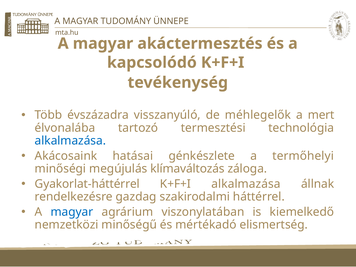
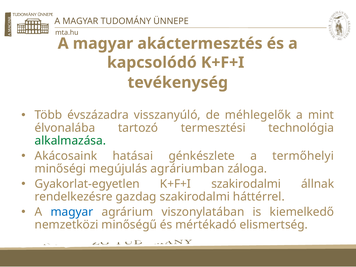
mert: mert -> mint (321, 115)
alkalmazása colour: blue -> green (70, 141)
klímaváltozás: klímaváltozás -> agráriumban (187, 169)
Gyakorlat-háttérrel: Gyakorlat-háttérrel -> Gyakorlat-egyetlen (87, 184)
K+F+I alkalmazása: alkalmazása -> szakirodalmi (246, 184)
